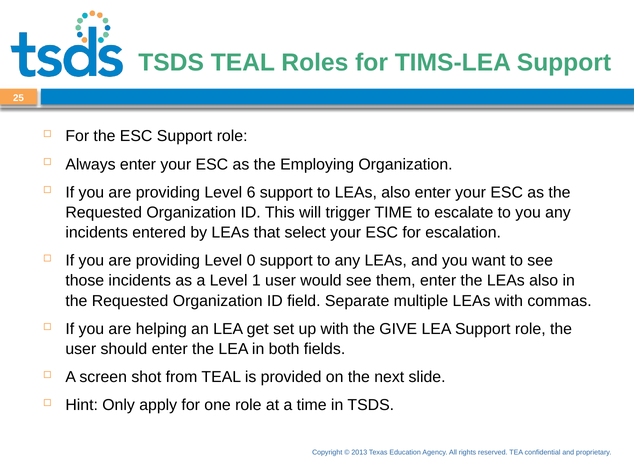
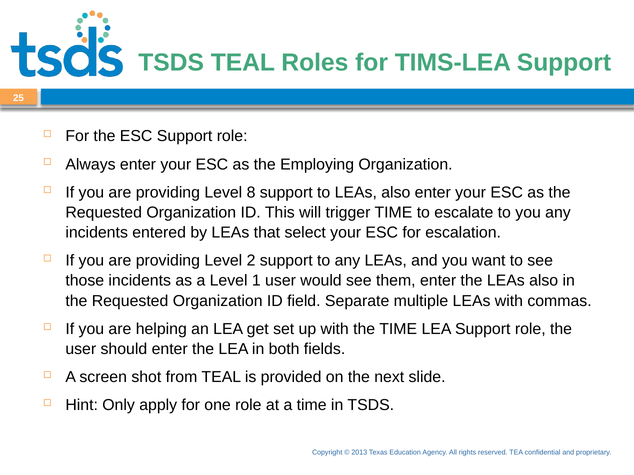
6: 6 -> 8 (251, 193)
0: 0 -> 2 (251, 261)
the GIVE: GIVE -> TIME (398, 329)
